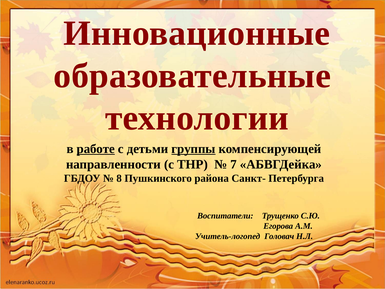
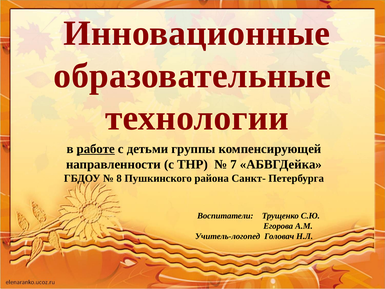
группы underline: present -> none (193, 149)
